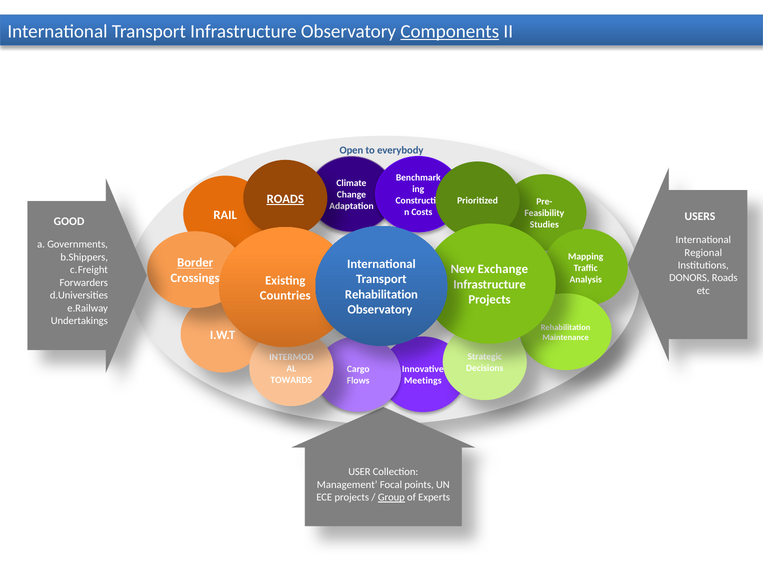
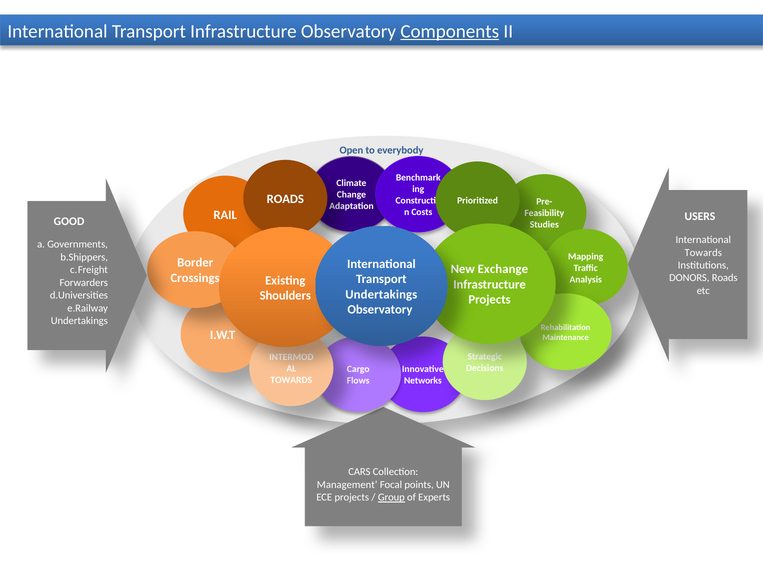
ROADS underline: present -> none (285, 199)
Regional: Regional -> Towards (703, 253)
Border underline: present -> none (195, 263)
Rehabilitation: Rehabilitation -> Undertakings (381, 295)
Countries: Countries -> Shoulders (285, 296)
Meetings: Meetings -> Networks (423, 381)
USER: USER -> CARS (359, 472)
